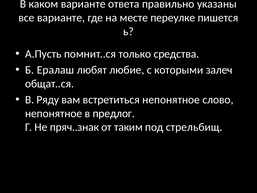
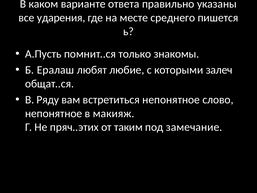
все варианте: варианте -> ударения (61, 18)
переулке: переулке -> среднего (173, 18)
средства: средства -> знакомы (176, 54)
предлог: предлог -> макияж (114, 113)
пряч..знак: пряч..знак -> пряч..этих (74, 127)
стрельбищ: стрельбищ -> замечание (194, 127)
